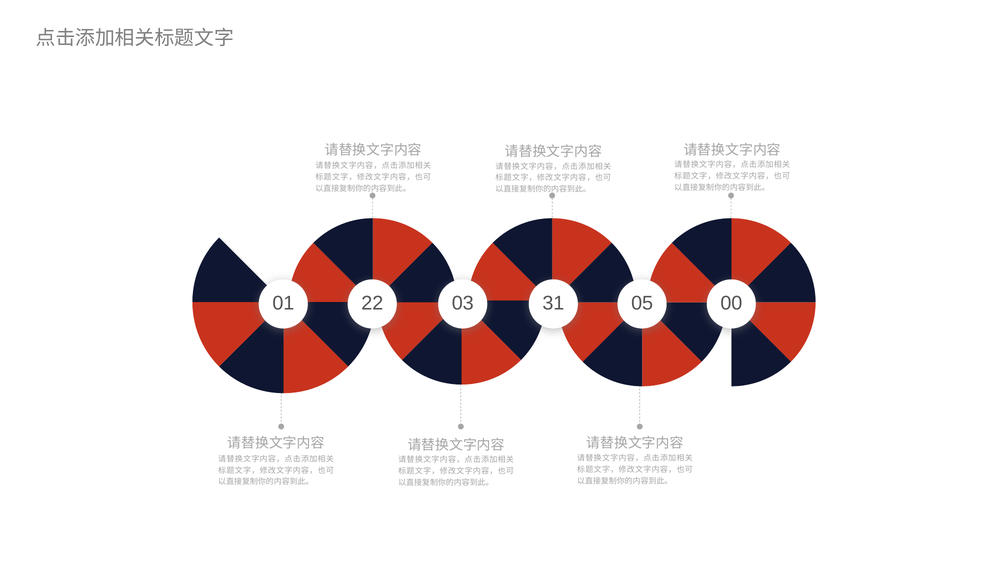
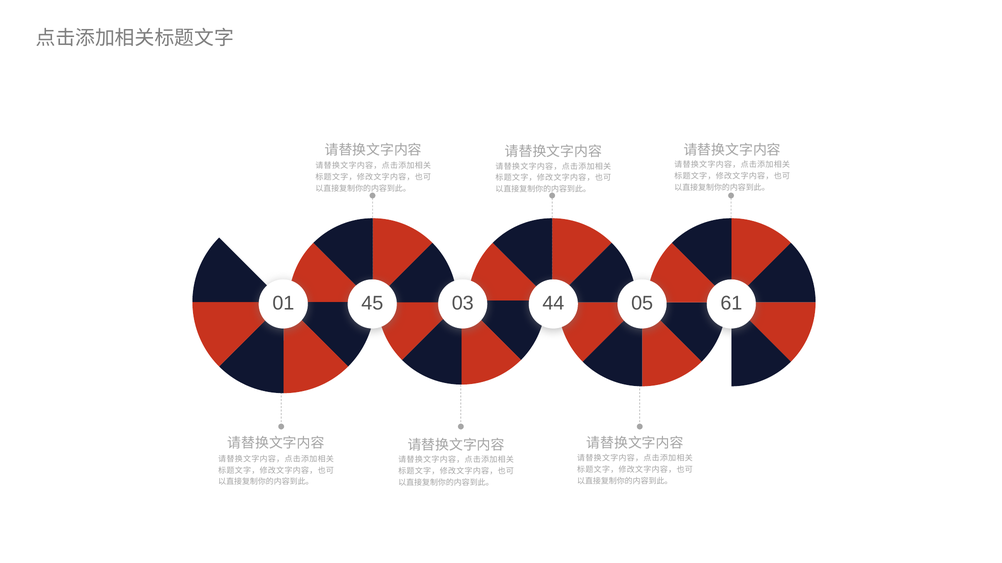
22: 22 -> 45 (372, 304)
31: 31 -> 44 (553, 304)
00: 00 -> 61 (731, 304)
